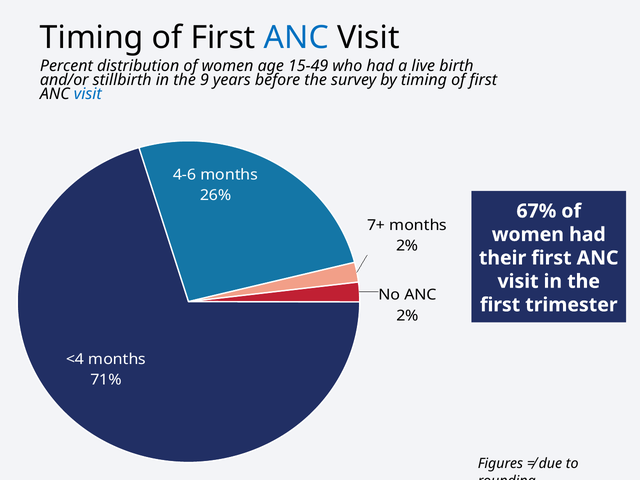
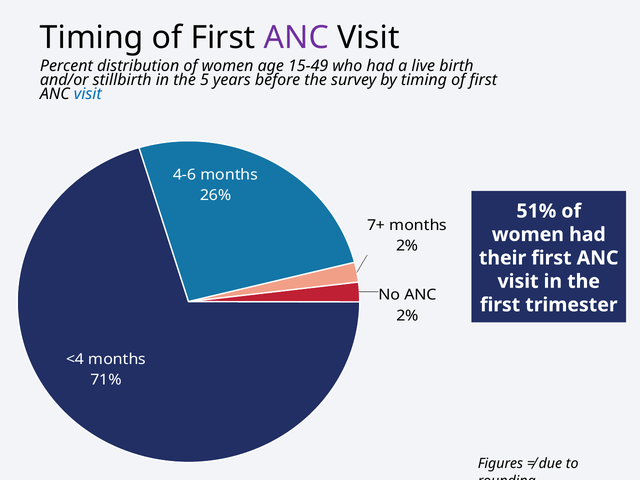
ANC colour: blue -> purple (296, 37)
9: 9 -> 5 (204, 80)
67%: 67% -> 51% (536, 211)
